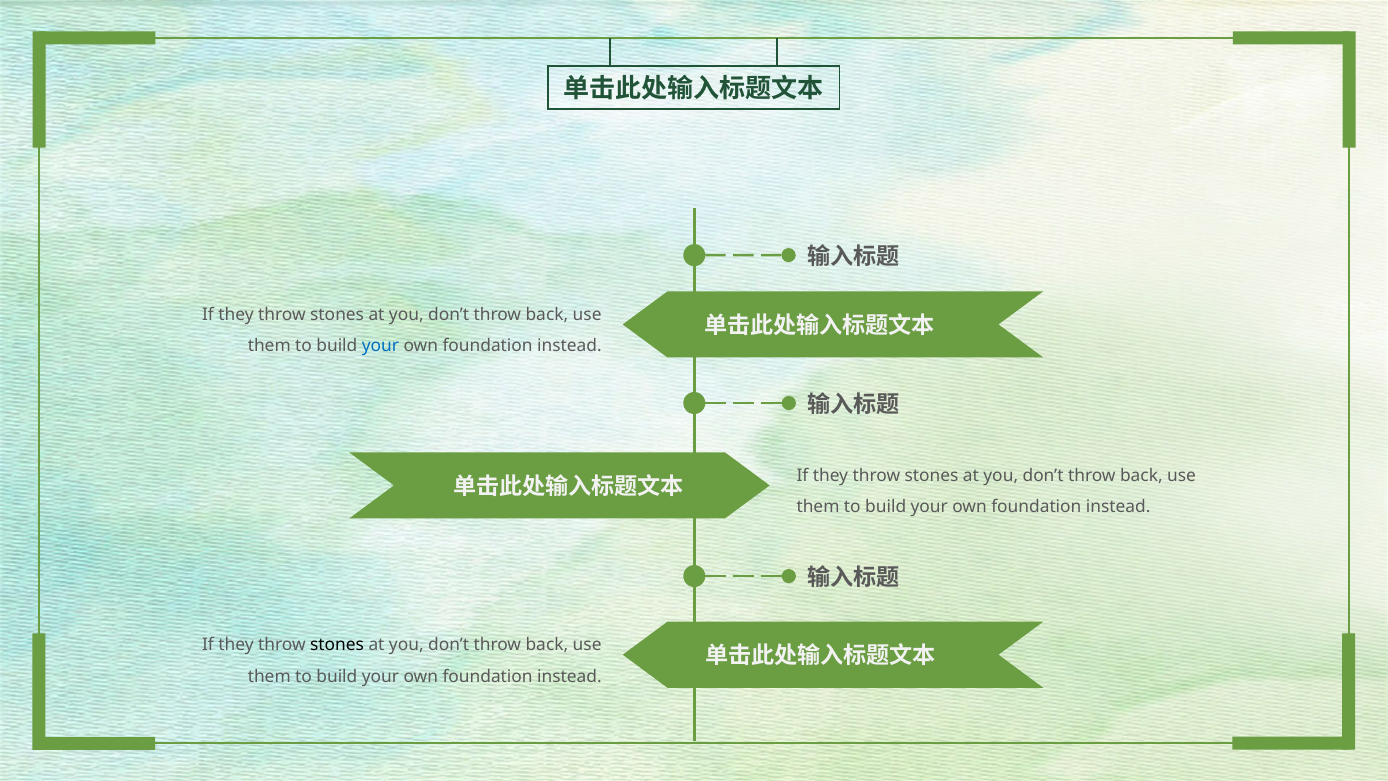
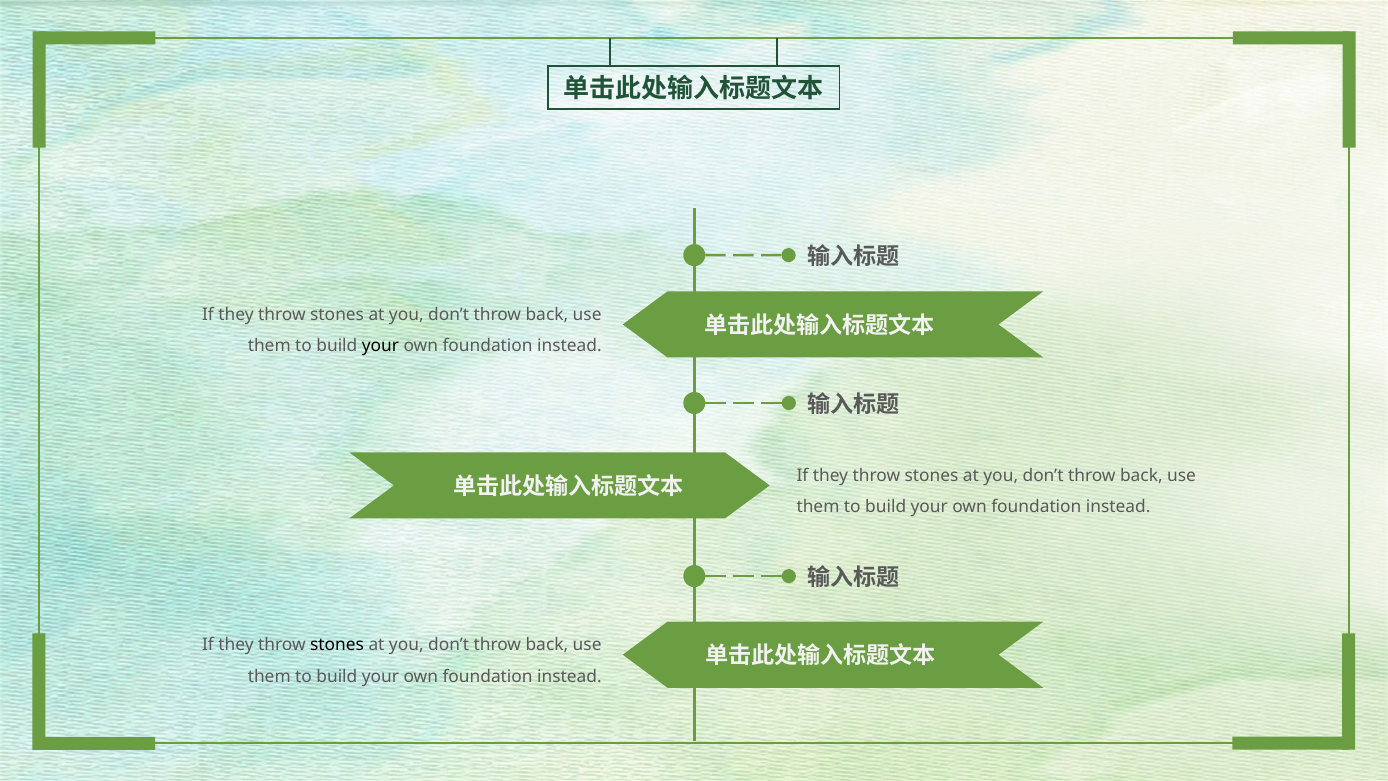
your colour: blue -> black (380, 346)
